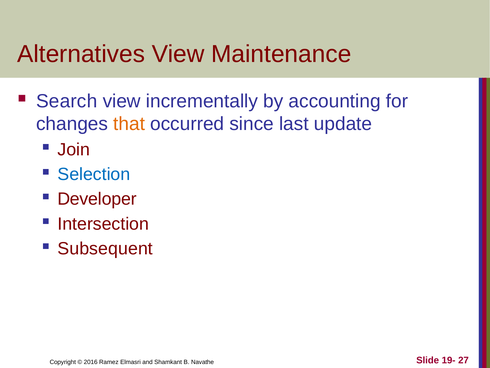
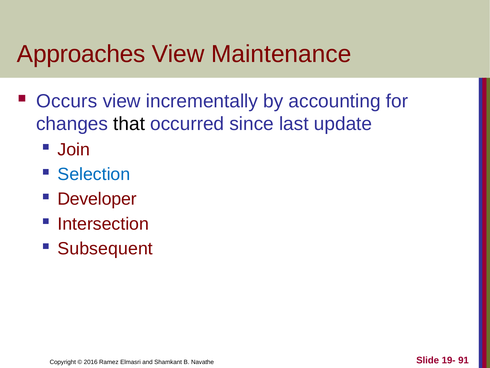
Alternatives: Alternatives -> Approaches (81, 54)
Search: Search -> Occurs (67, 101)
that colour: orange -> black (129, 124)
27: 27 -> 91 (463, 360)
